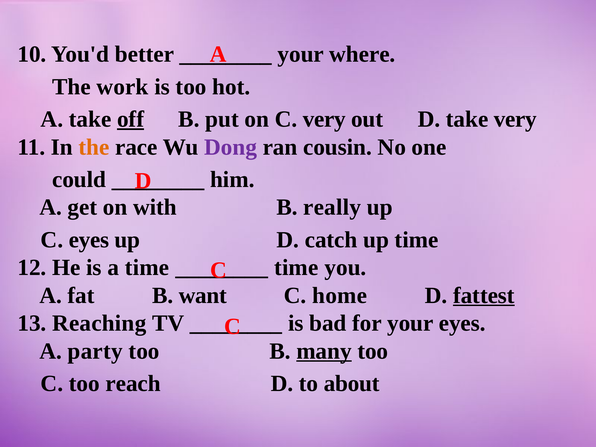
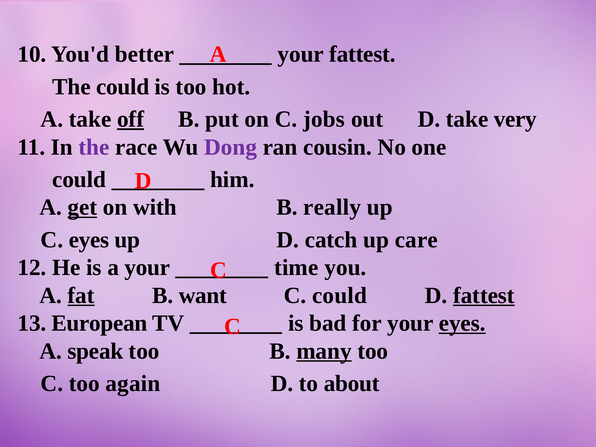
your where: where -> fattest (362, 54)
The work: work -> could (123, 87)
C very: very -> jobs (324, 119)
the colour: orange -> purple (94, 147)
get underline: none -> present (82, 207)
up time: time -> care (416, 240)
a time: time -> your (147, 268)
fat underline: none -> present (81, 295)
C home: home -> could (340, 295)
Reaching: Reaching -> European (99, 323)
eyes underline: none -> present (462, 323)
party: party -> speak (95, 351)
reach: reach -> again (133, 384)
